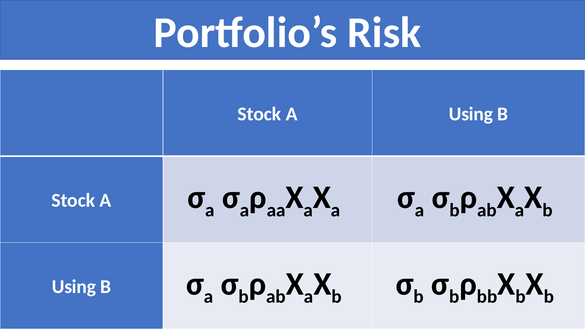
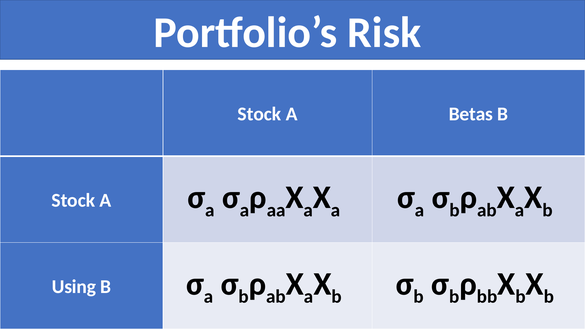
A Using: Using -> Betas (471, 114)
